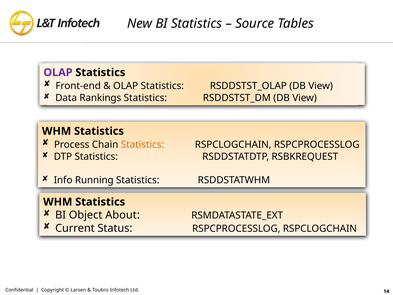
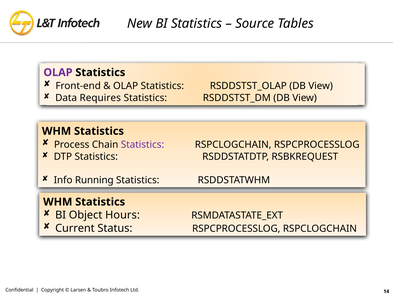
Rankings: Rankings -> Requires (100, 98)
Statistics colour: orange -> purple (142, 144)
About: About -> Hours (123, 215)
